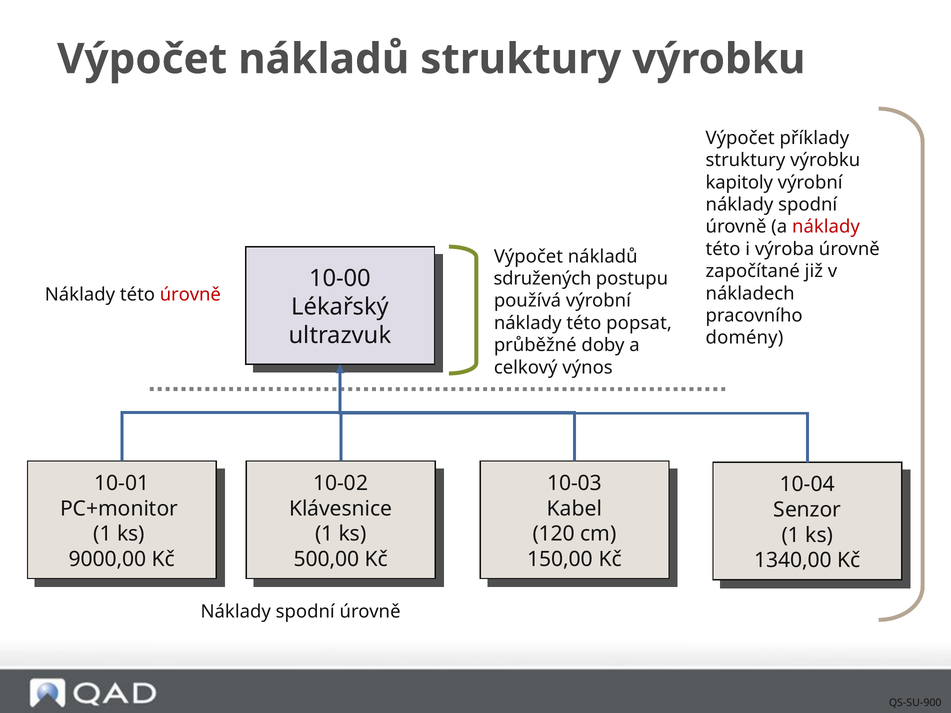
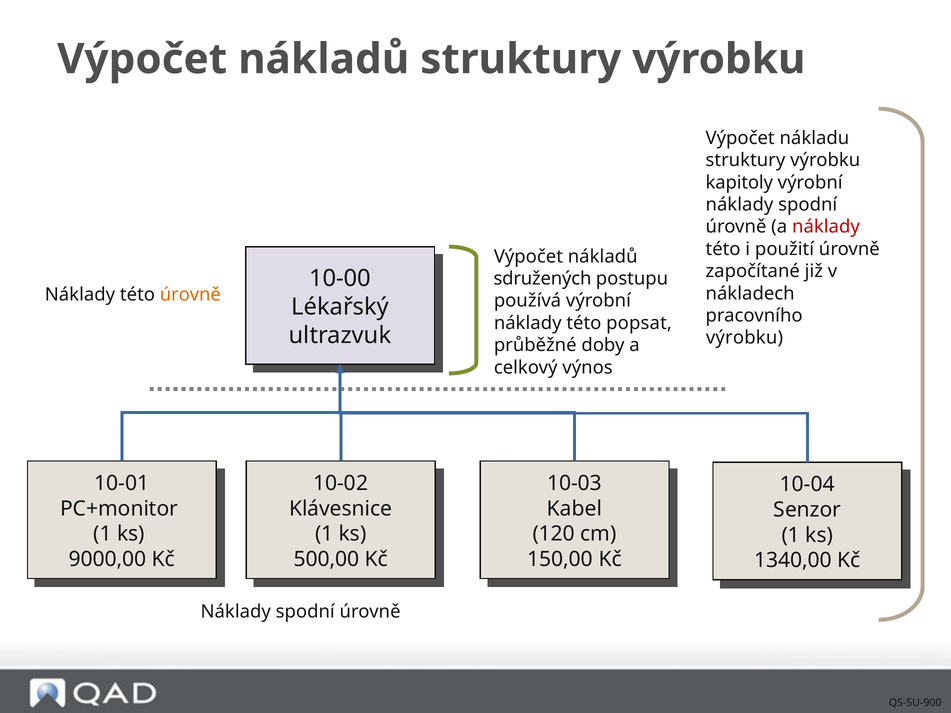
příklady: příklady -> nákladu (814, 138)
výroba: výroba -> použití (785, 249)
úrovně colour: red -> orange (190, 295)
domény: domény -> výrobku (744, 338)
